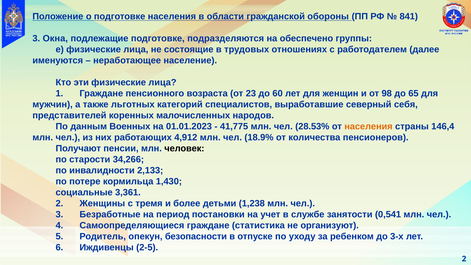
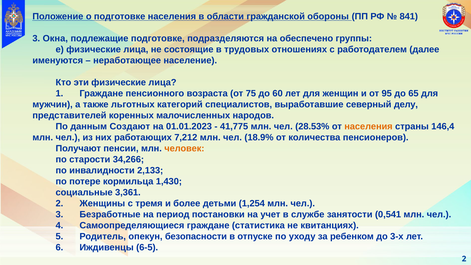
23: 23 -> 75 (251, 93)
98: 98 -> 95 (387, 93)
себя: себя -> делу (406, 104)
Военных: Военных -> Создают (130, 126)
4,912: 4,912 -> 7,212 (186, 137)
человек colour: black -> orange (184, 148)
1,238: 1,238 -> 1,254 (252, 203)
организуют: организуют -> квитанциях (330, 225)
2-5: 2-5 -> 6-5 (147, 247)
